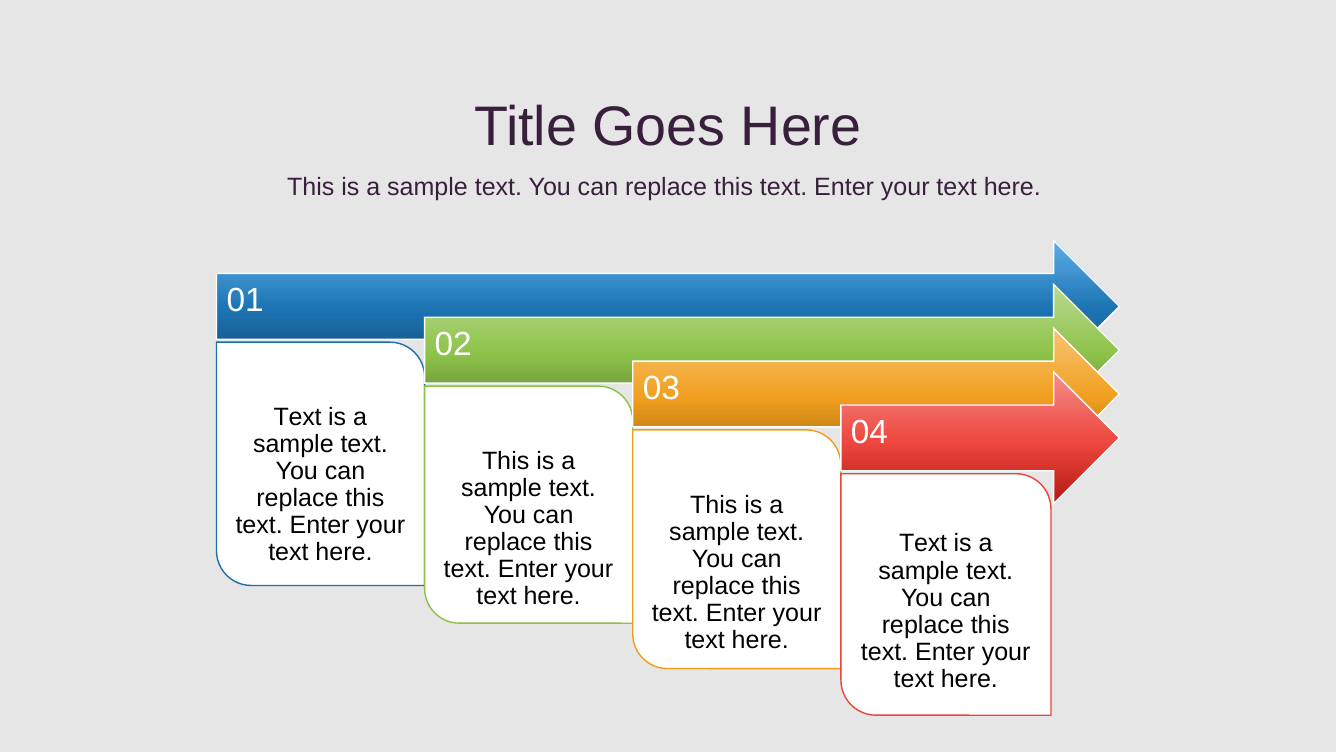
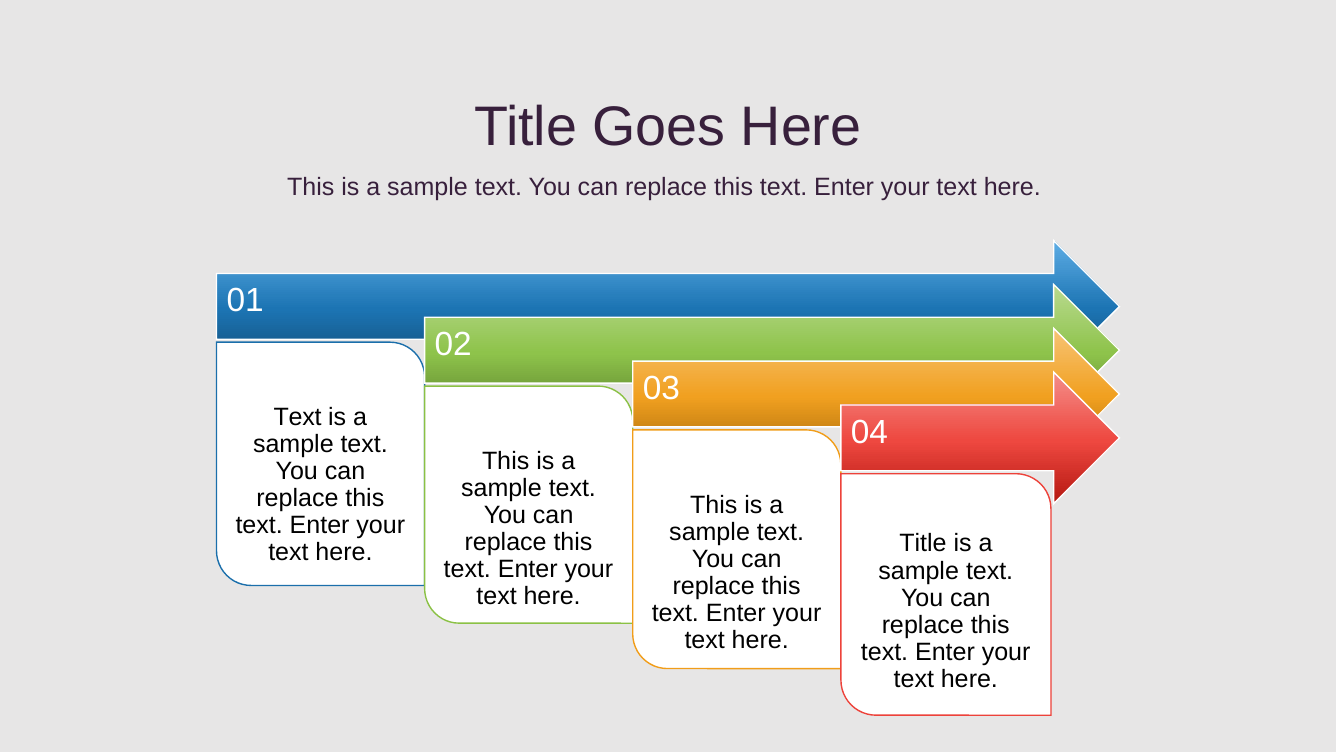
Text: Text -> Title (923, 543)
